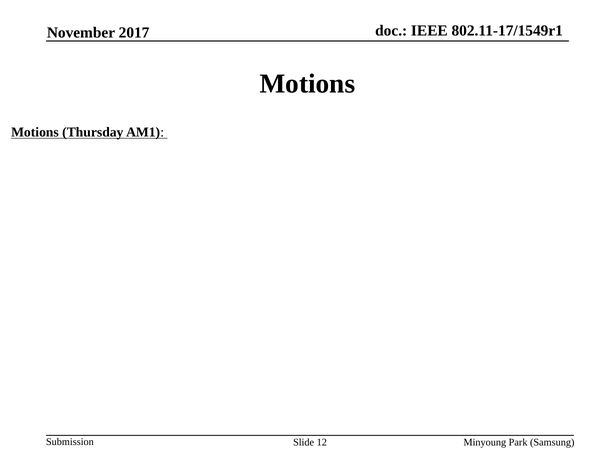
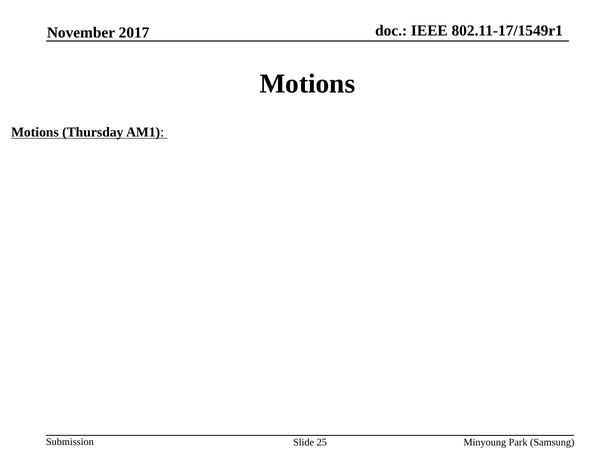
12: 12 -> 25 (322, 442)
